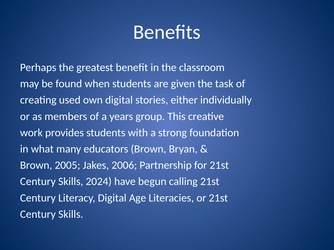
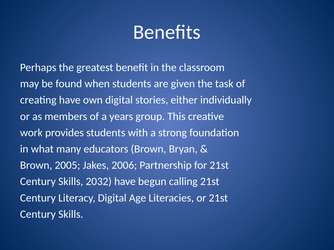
creating used: used -> have (70, 100)
2024: 2024 -> 2032 (99, 182)
